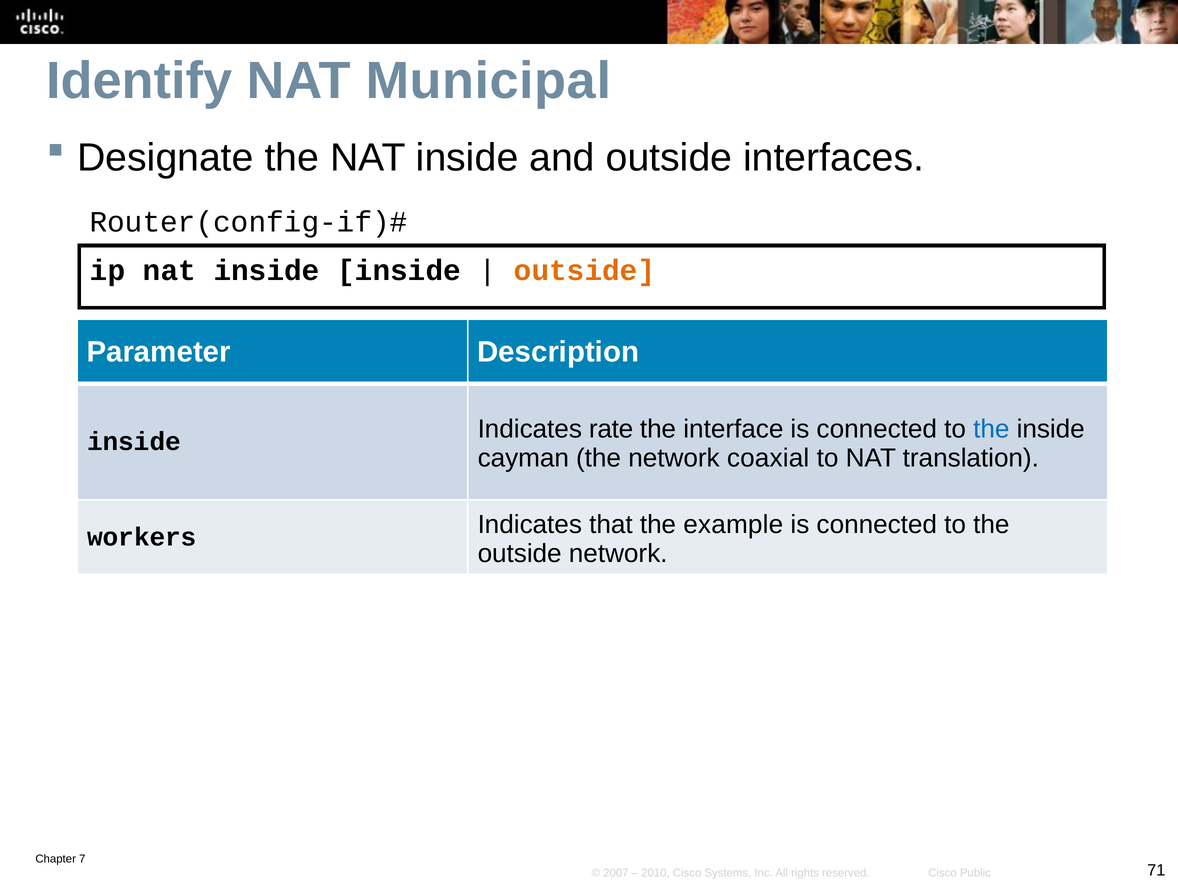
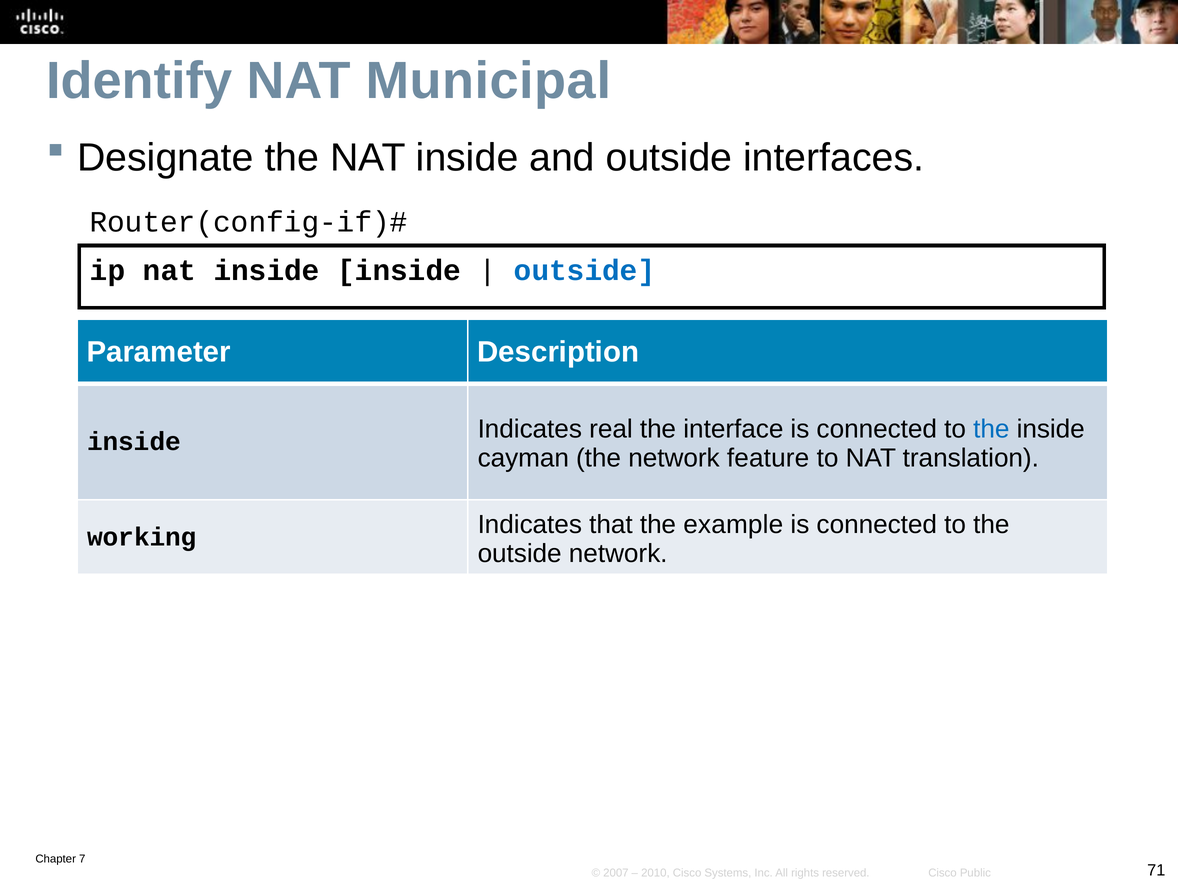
outside colour: orange -> blue (585, 270)
rate: rate -> real (611, 429)
coaxial: coaxial -> feature (768, 458)
workers: workers -> working (142, 537)
